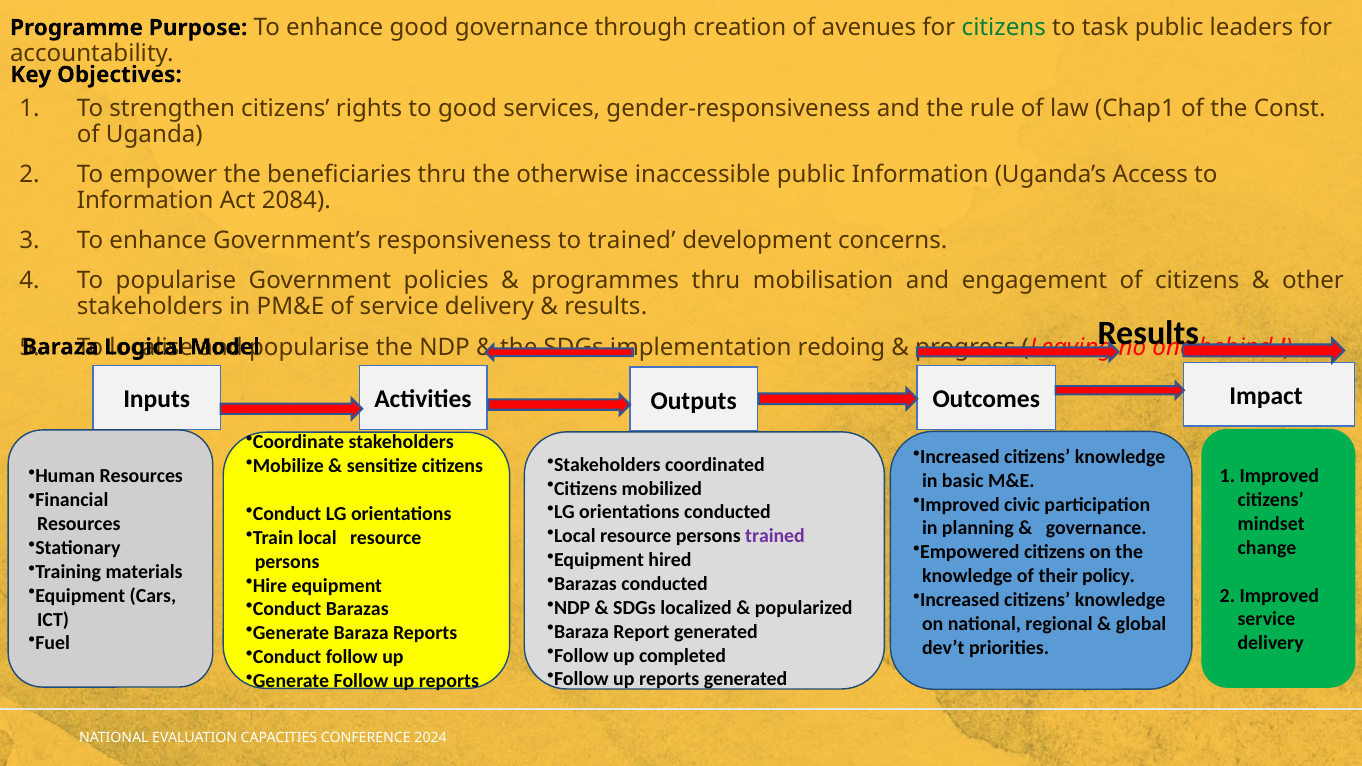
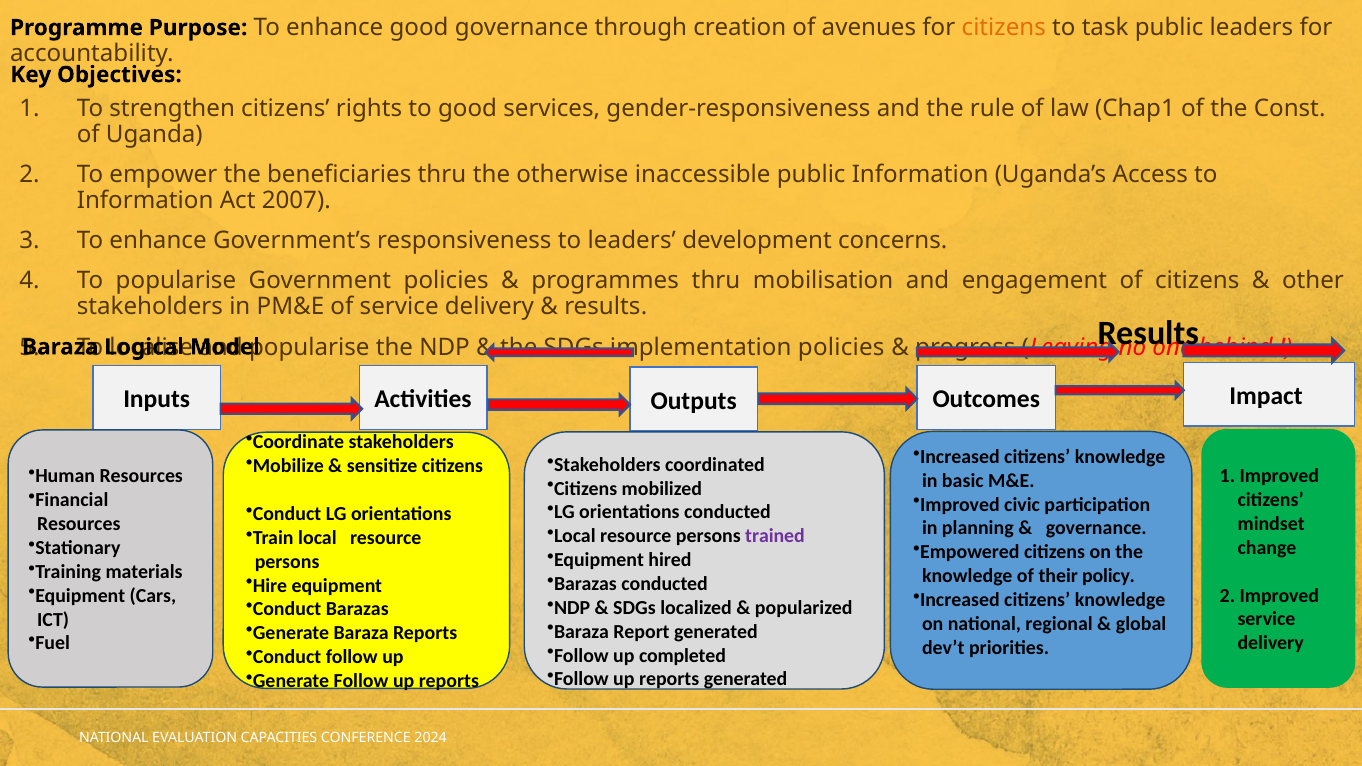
citizens colour: green -> orange (1004, 27)
2084: 2084 -> 2007 (296, 200)
to trained: trained -> leaders (632, 241)
implementation redoing: redoing -> policies (841, 347)
